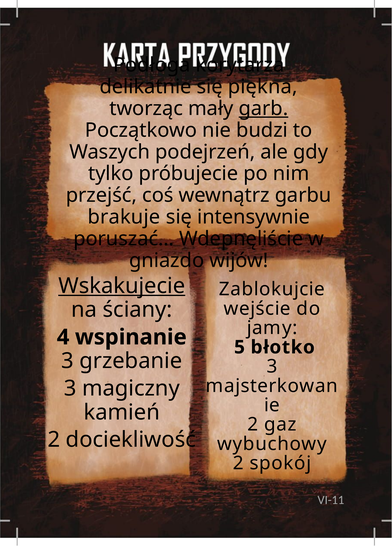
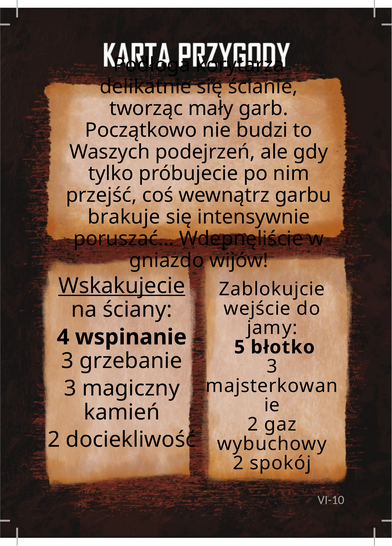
piękna: piękna -> ścianie (263, 87)
garb underline: present -> none (263, 108)
VI-11: VI-11 -> VI-10 (331, 500)
